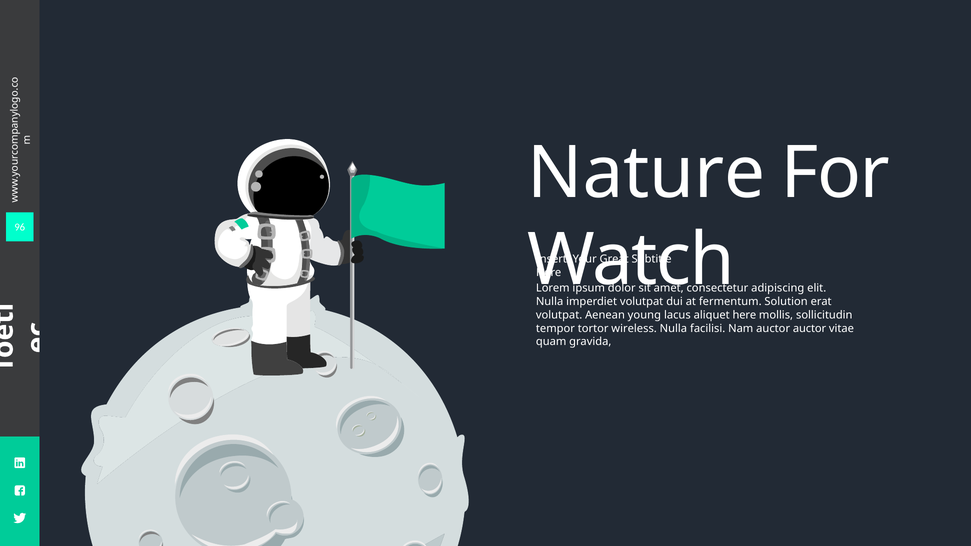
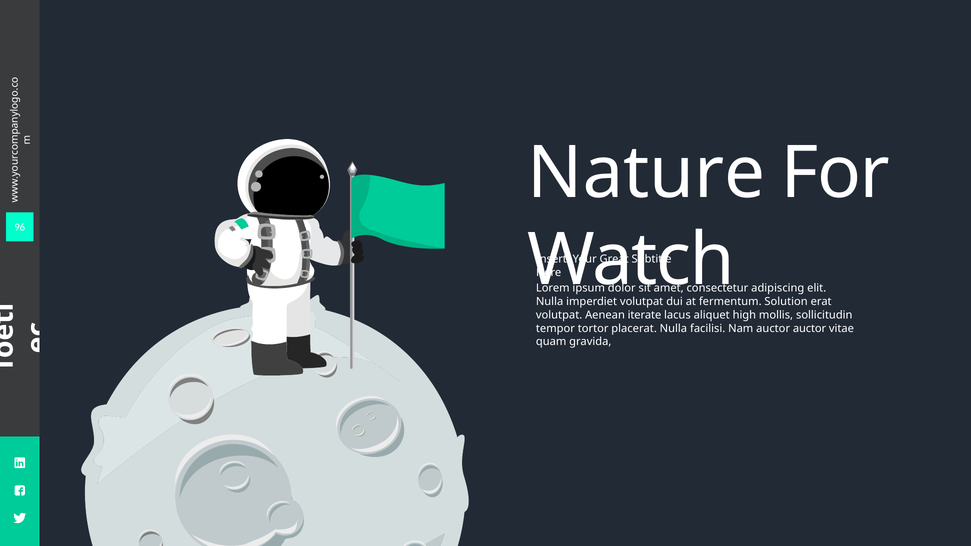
young: young -> iterate (644, 315)
aliquet here: here -> high (744, 315)
wireless: wireless -> placerat (634, 328)
